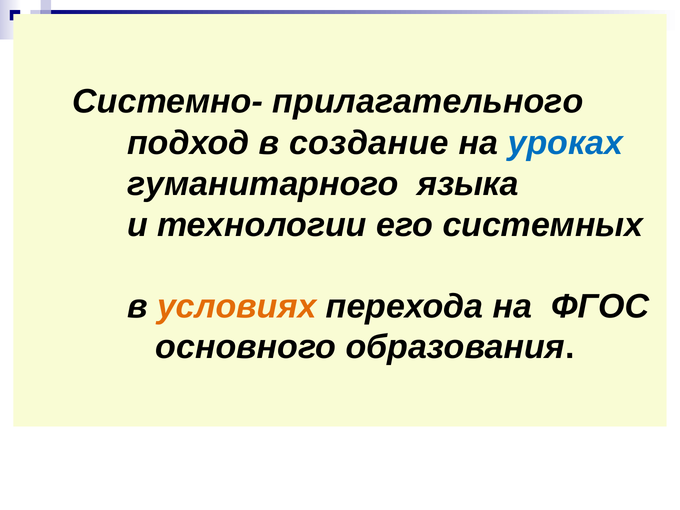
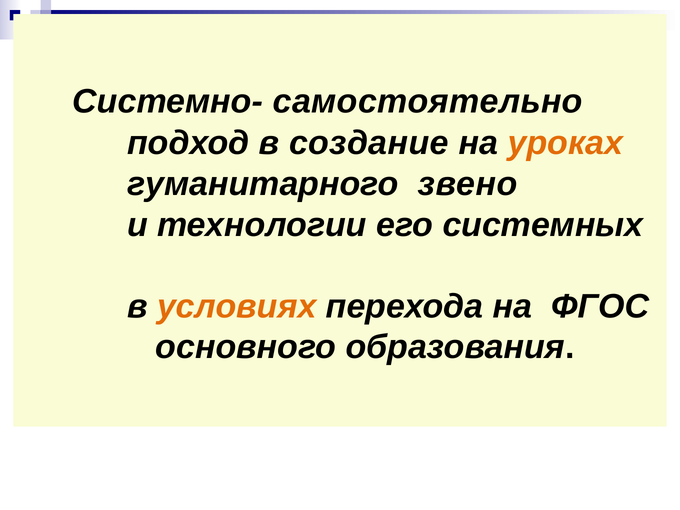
прилагательного: прилагательного -> самостоятельно (428, 102)
уроках colour: blue -> orange (565, 143)
языка: языка -> звено (468, 184)
